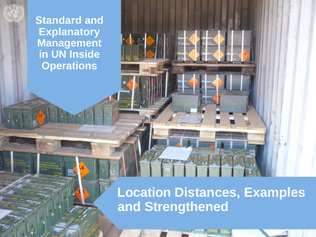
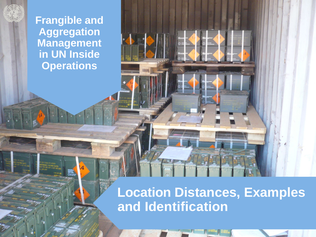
Standard: Standard -> Frangible (59, 20)
Explanatory: Explanatory -> Aggregation (69, 32)
Strengthened: Strengthened -> Identification (187, 207)
